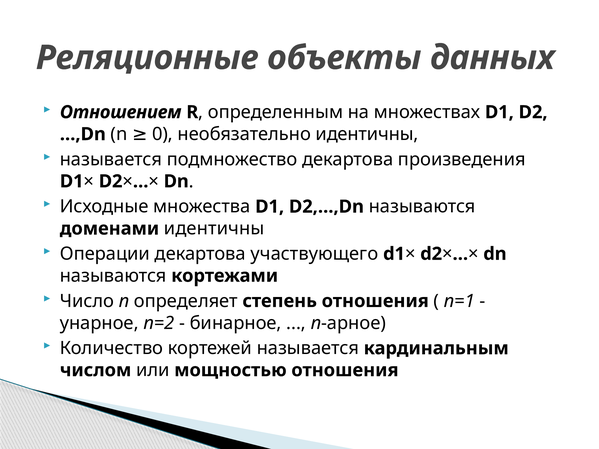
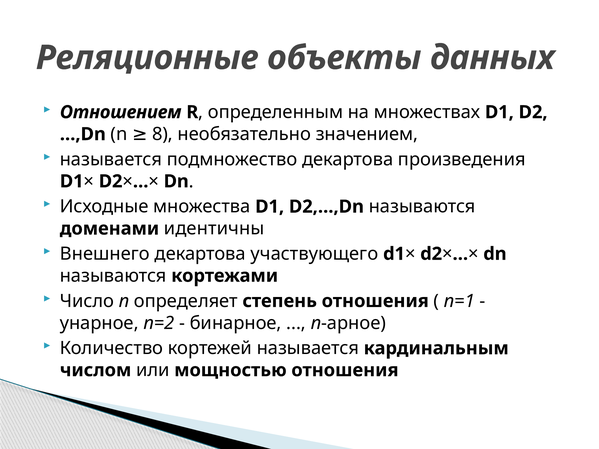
0: 0 -> 8 (162, 134)
необязательно идентичны: идентичны -> значением (367, 134)
Операции: Операции -> Внешнего (105, 254)
